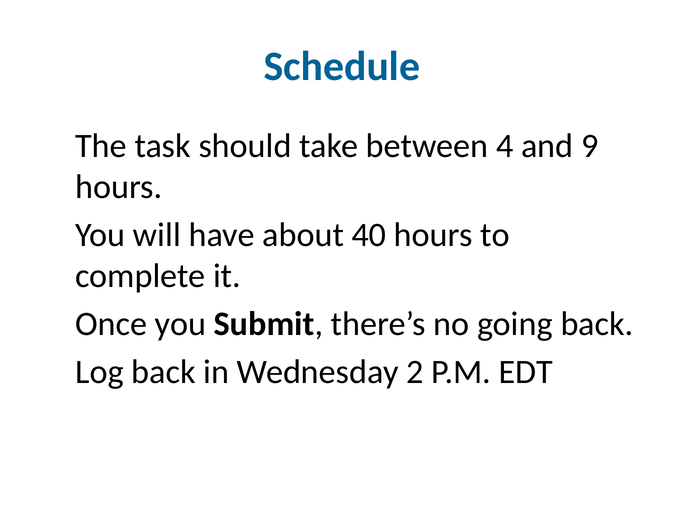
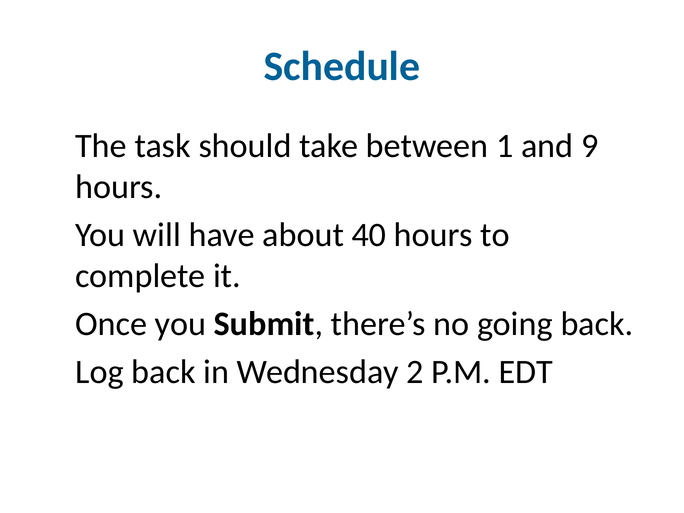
4: 4 -> 1 (505, 146)
